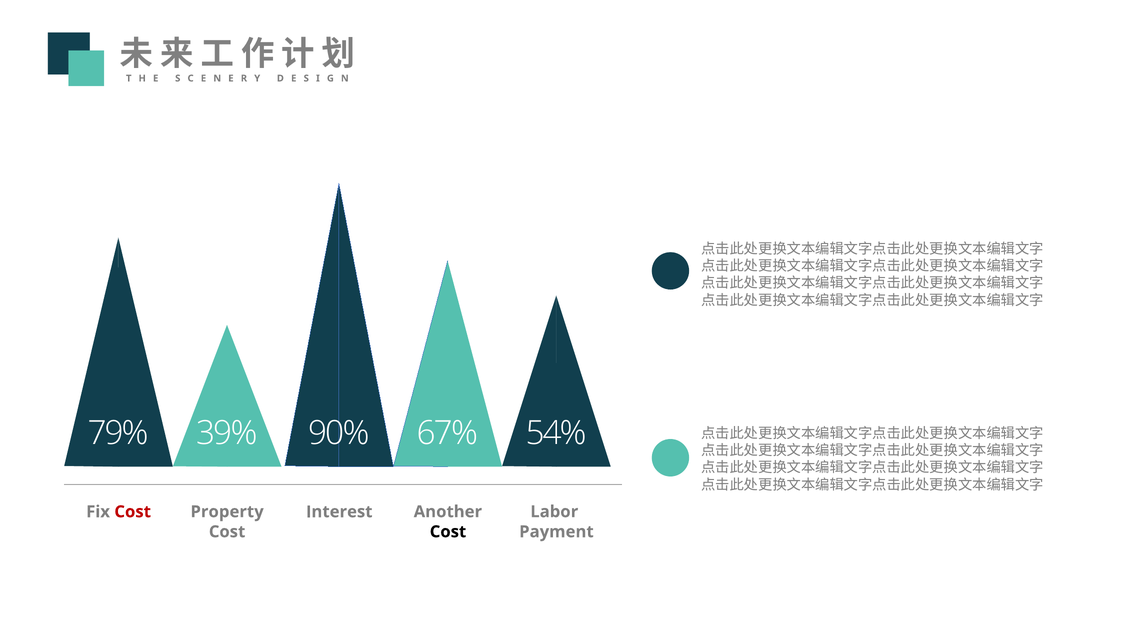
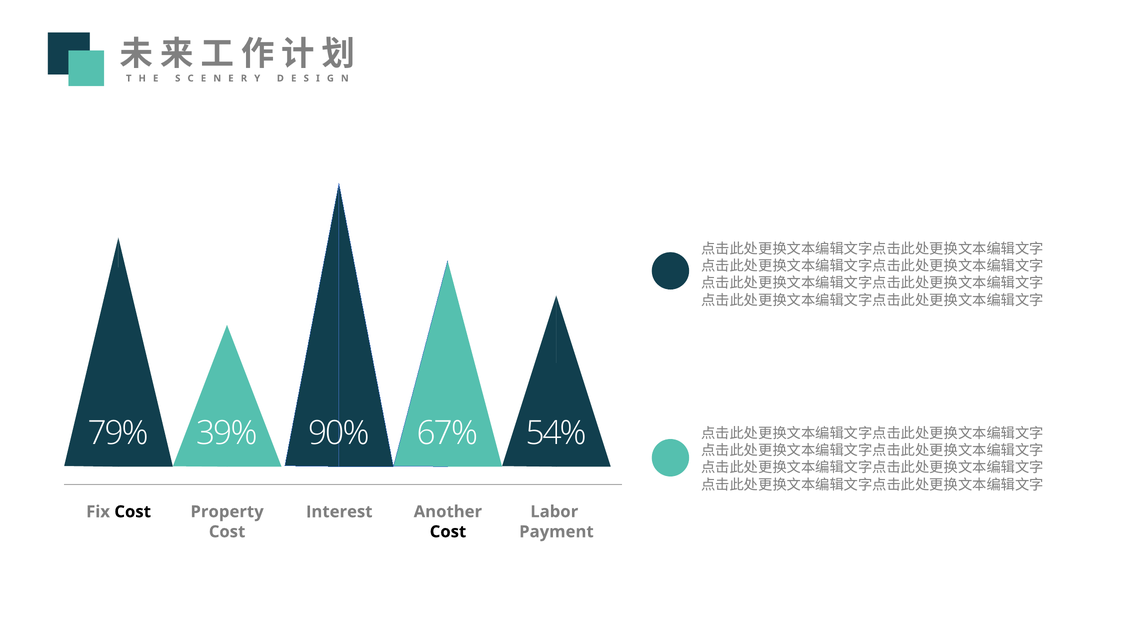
Cost colour: red -> black (133, 512)
